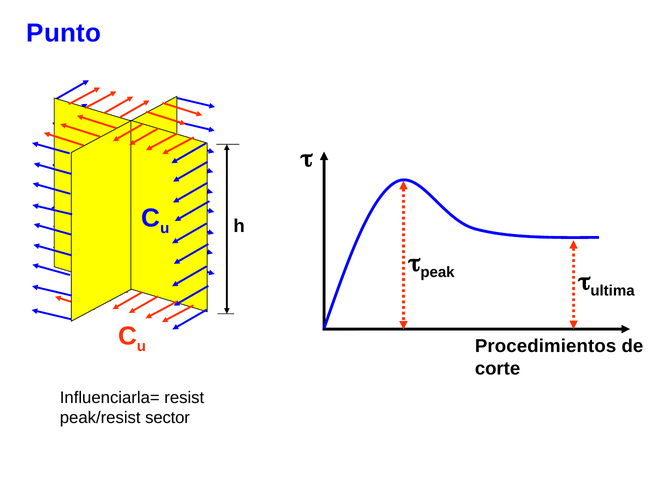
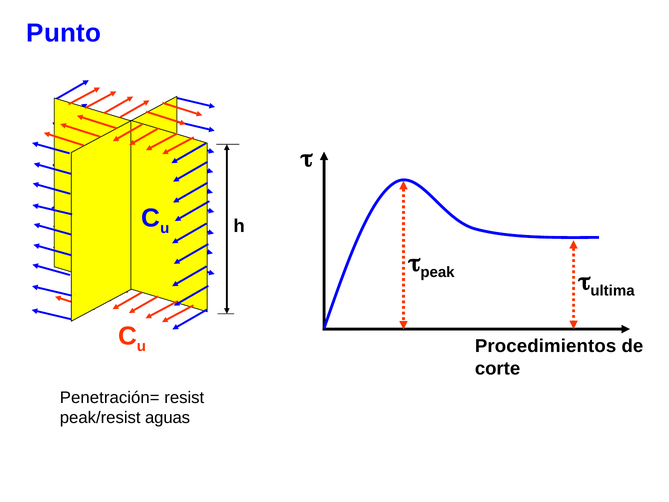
Influenciarla=: Influenciarla= -> Penetración= (110, 397)
sector: sector -> aguas (168, 417)
